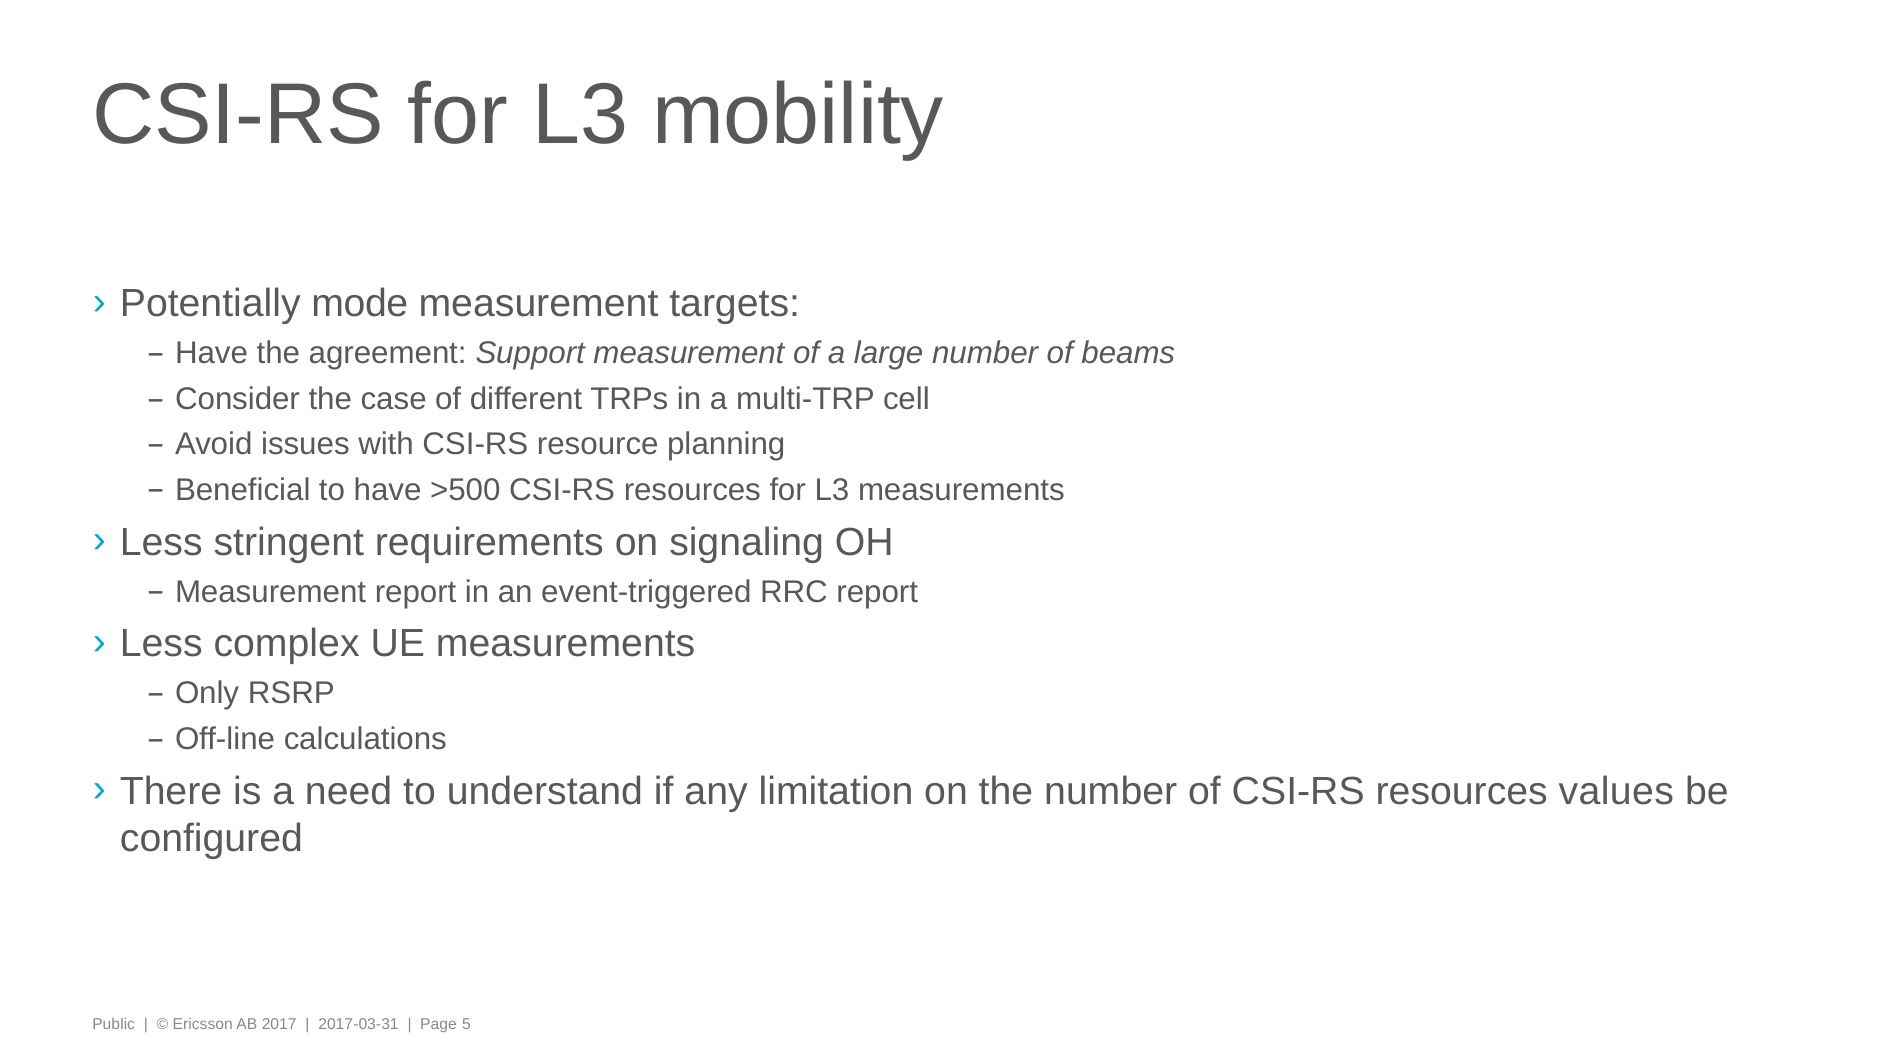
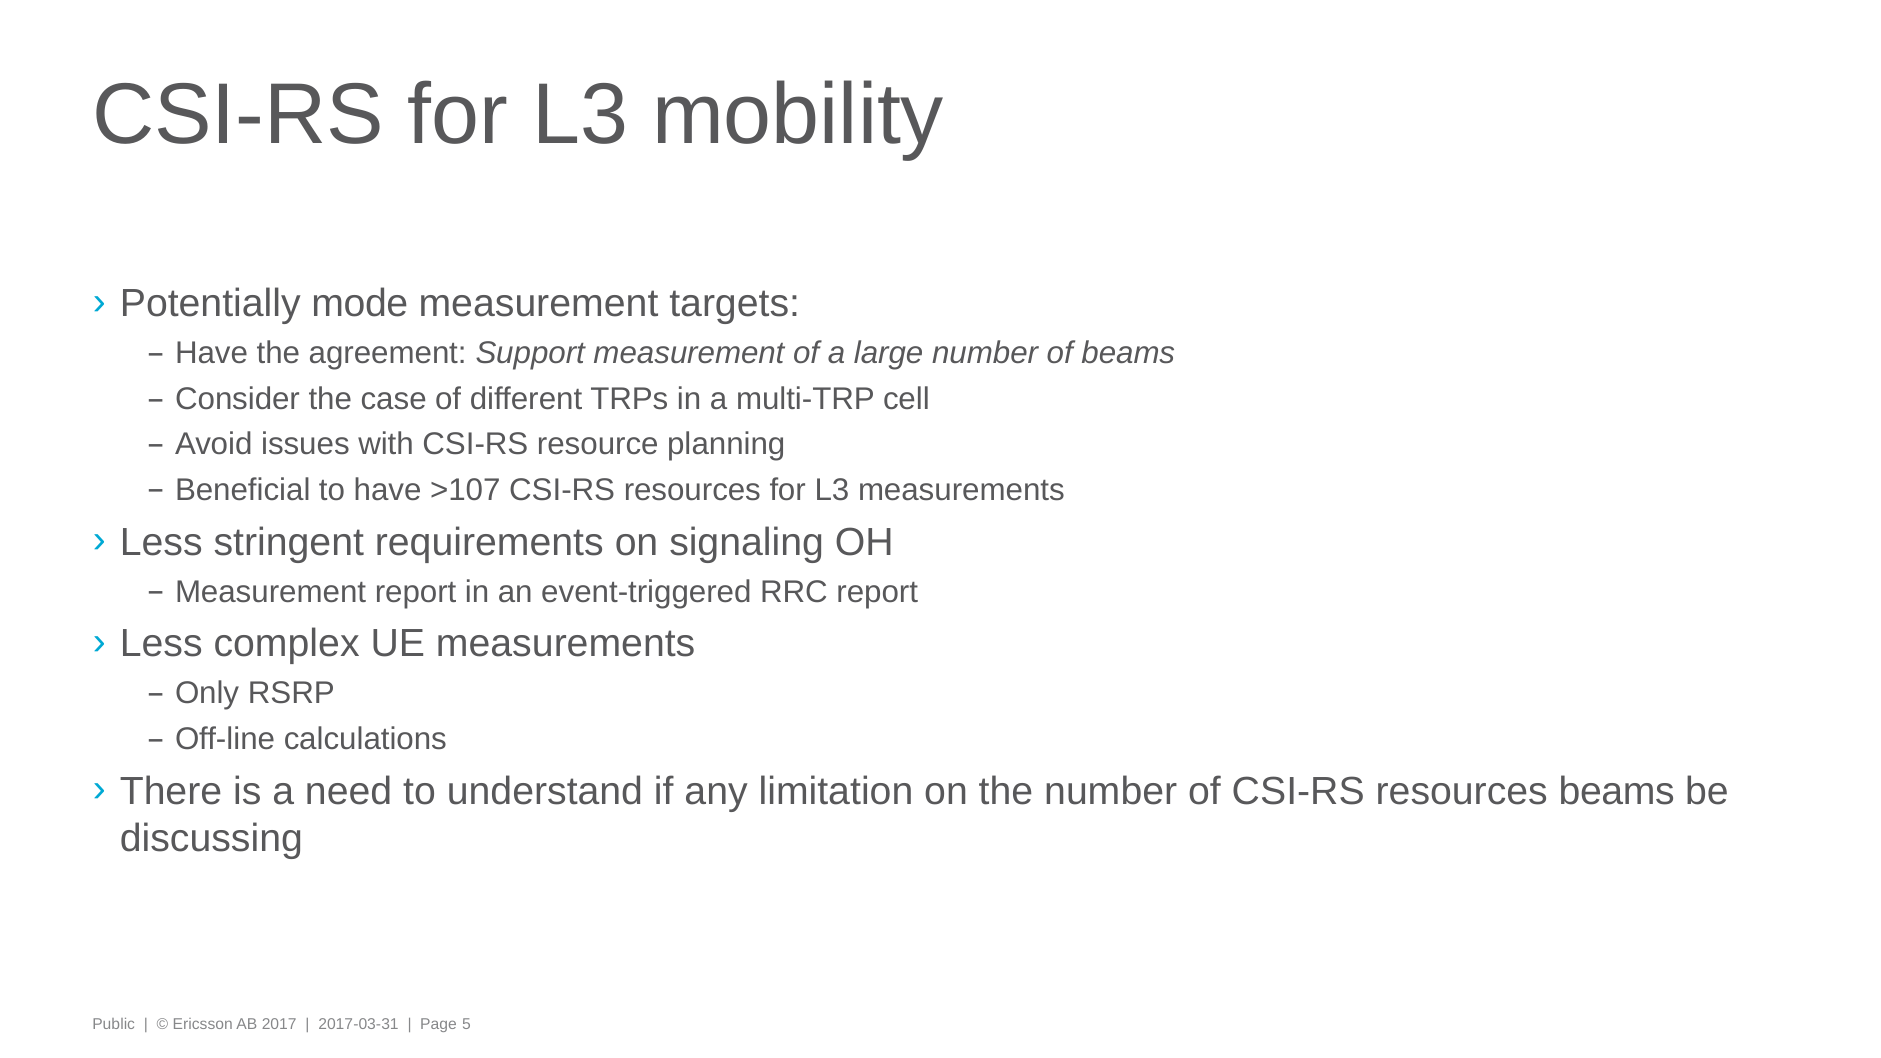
>500: >500 -> >107 (465, 490)
resources values: values -> beams (1617, 791)
configured: configured -> discussing (211, 838)
